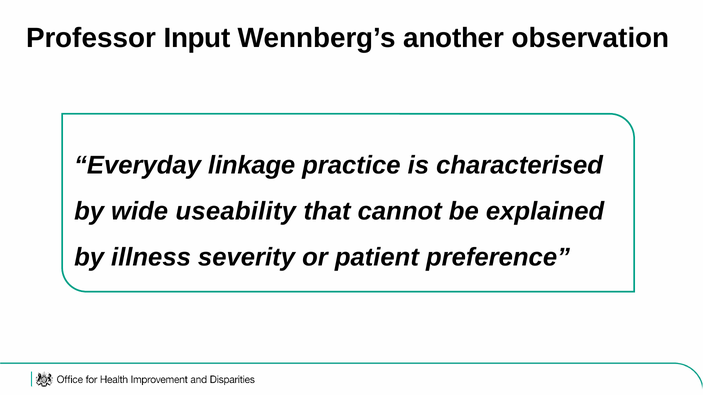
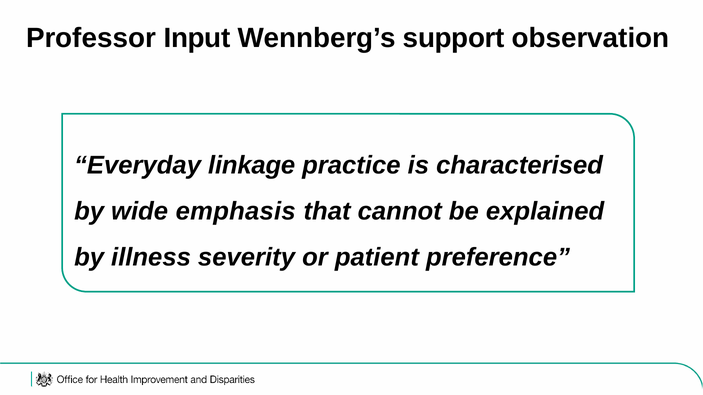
another: another -> support (454, 38)
useability: useability -> emphasis (236, 212)
